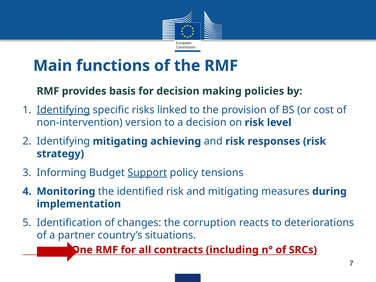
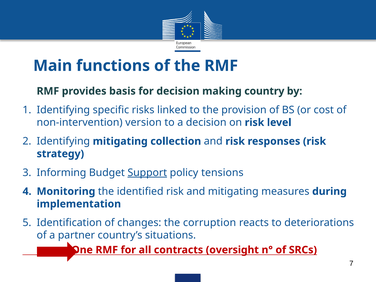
policies: policies -> country (264, 91)
Identifying underline: present -> none (63, 110)
achieving: achieving -> collection (176, 141)
including: including -> oversight (232, 250)
